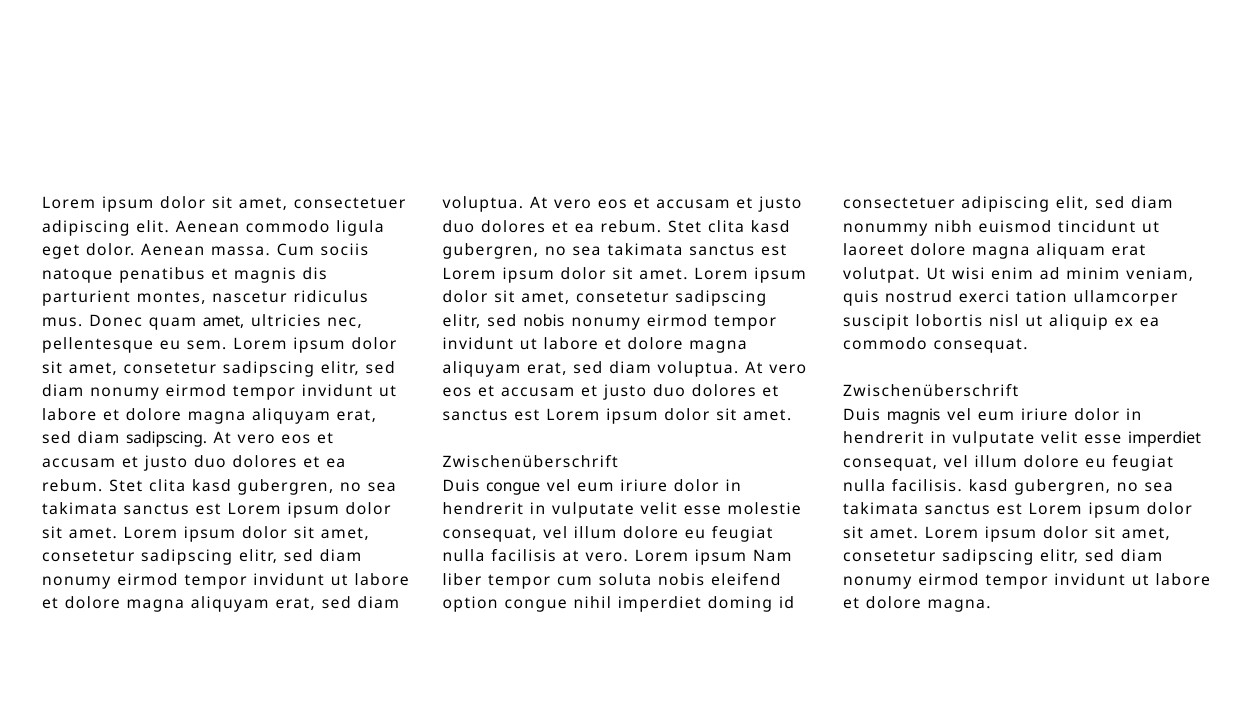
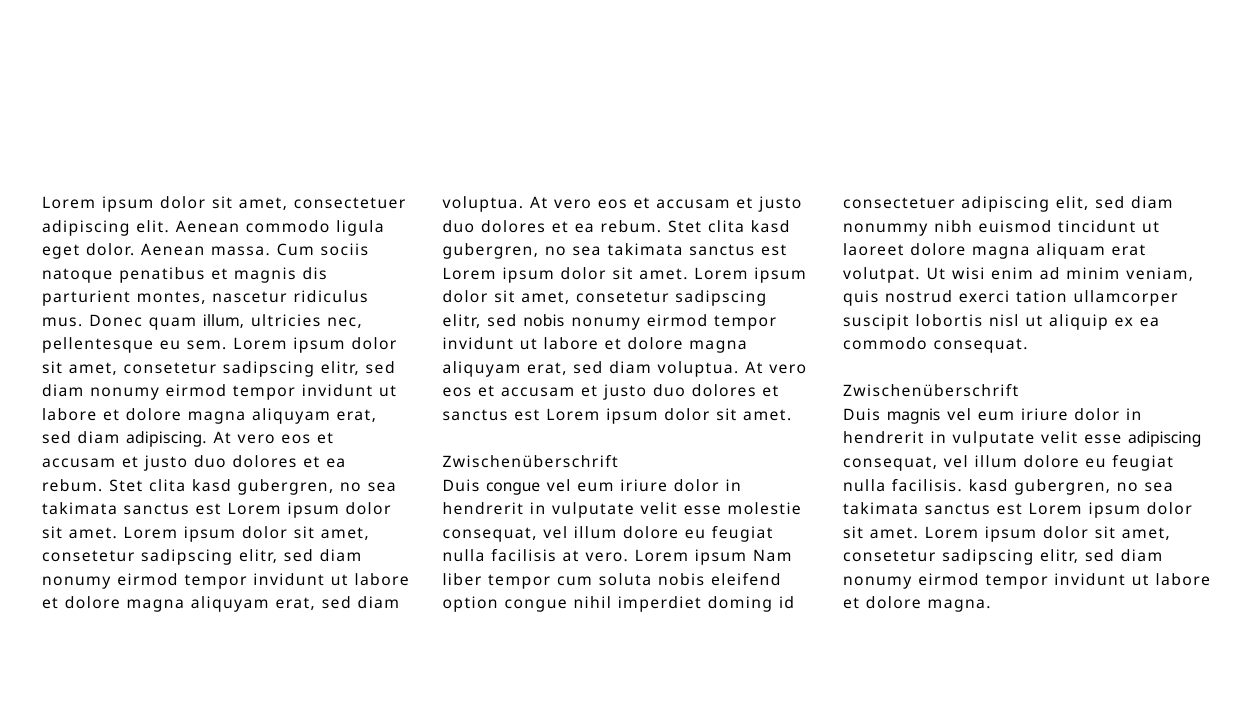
quam amet: amet -> illum (223, 321)
diam sadipscing: sadipscing -> adipiscing (166, 439)
esse imperdiet: imperdiet -> adipiscing (1165, 439)
